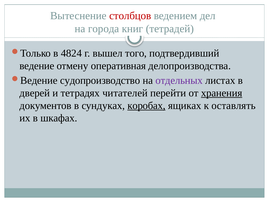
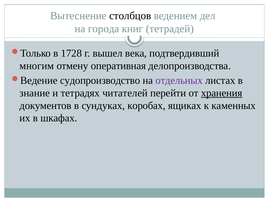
столбцов colour: red -> black (130, 16)
4824: 4824 -> 1728 (71, 53)
того: того -> века (136, 53)
ведение: ведение -> многим (37, 66)
дверей: дверей -> знание (35, 93)
коробах underline: present -> none (147, 105)
оставлять: оставлять -> каменных (234, 105)
